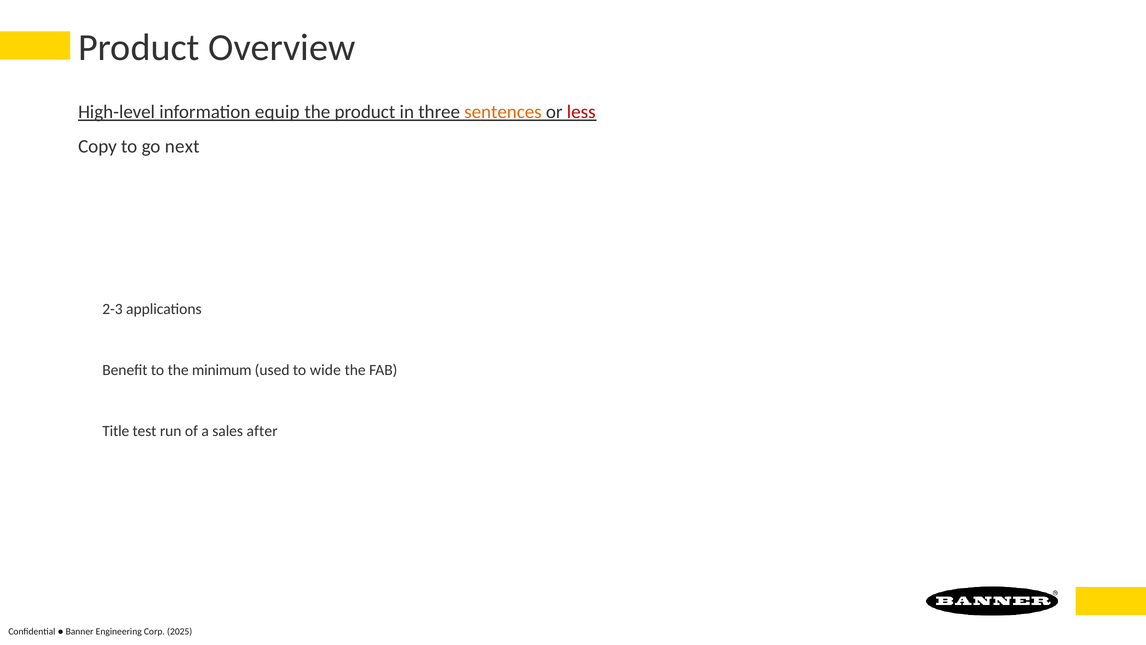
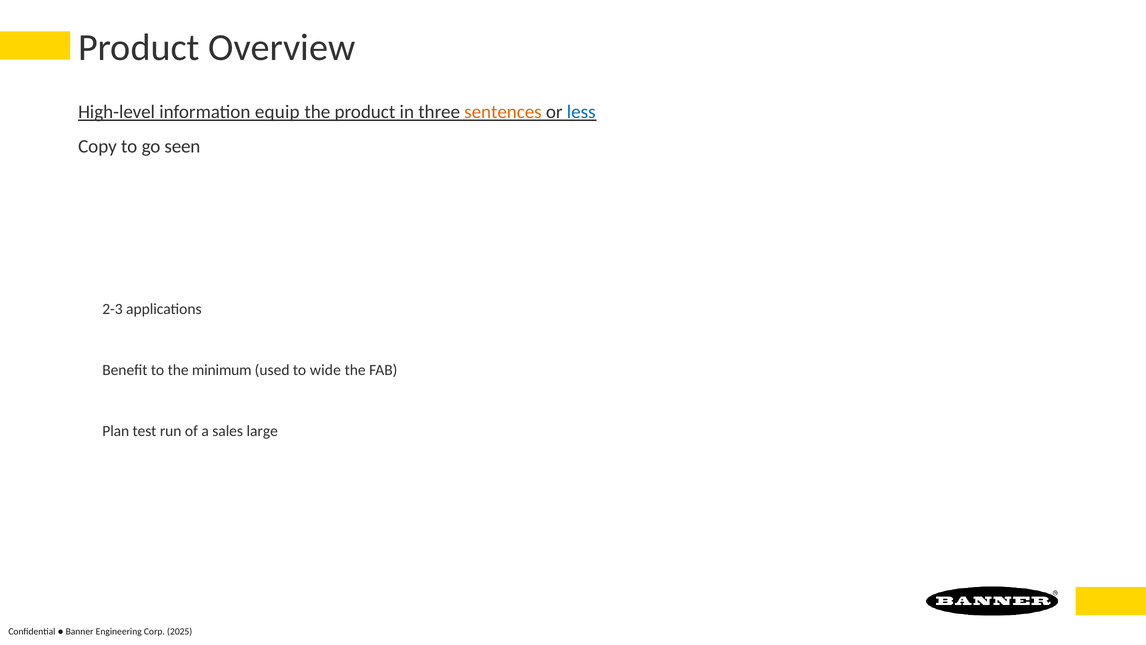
less colour: red -> blue (581, 112)
next: next -> seen (182, 146)
Title: Title -> Plan (116, 431)
after: after -> large (262, 431)
